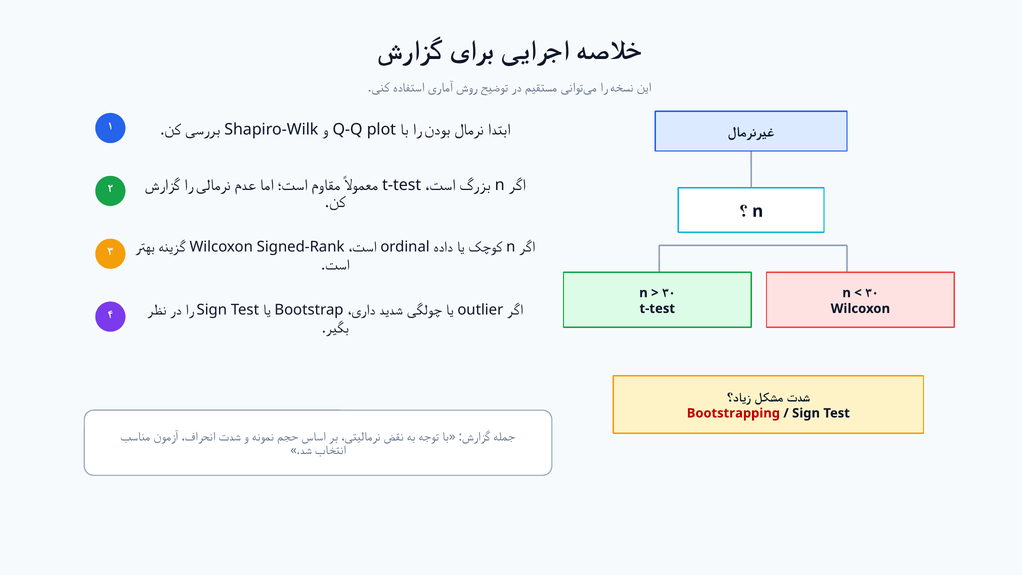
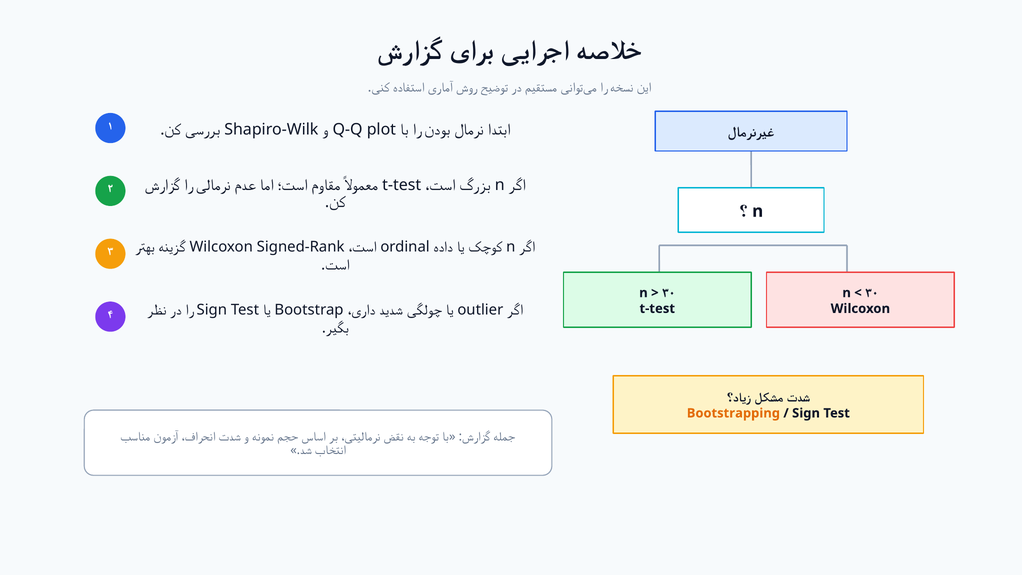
Bootstrapping colour: red -> orange (733, 413)
